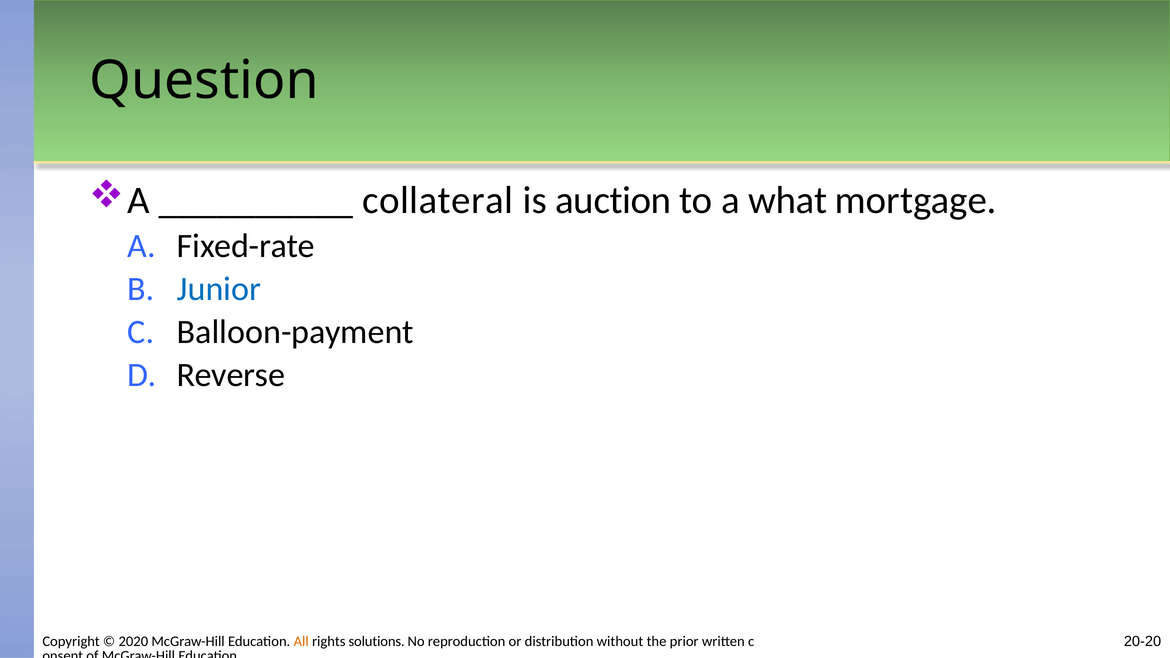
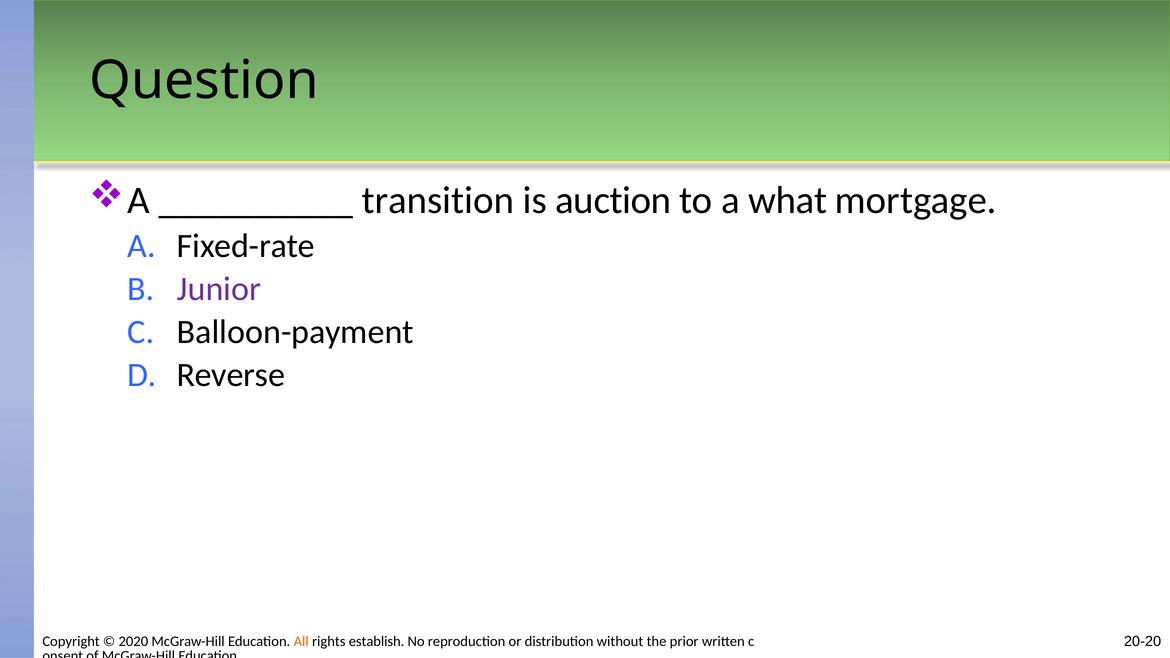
collateral: collateral -> transition (438, 200)
Junior colour: blue -> purple (219, 289)
solutions: solutions -> establish (377, 641)
